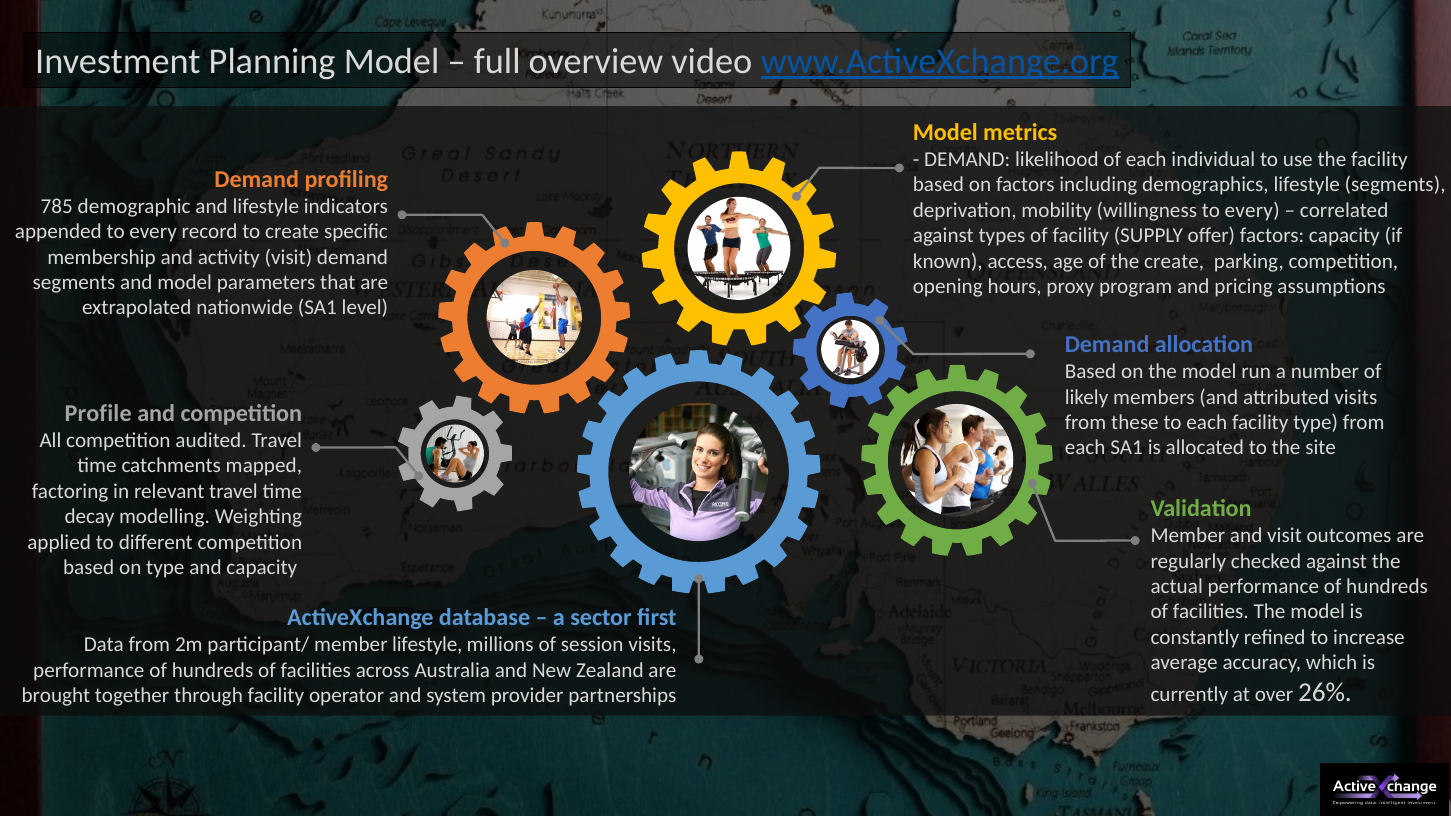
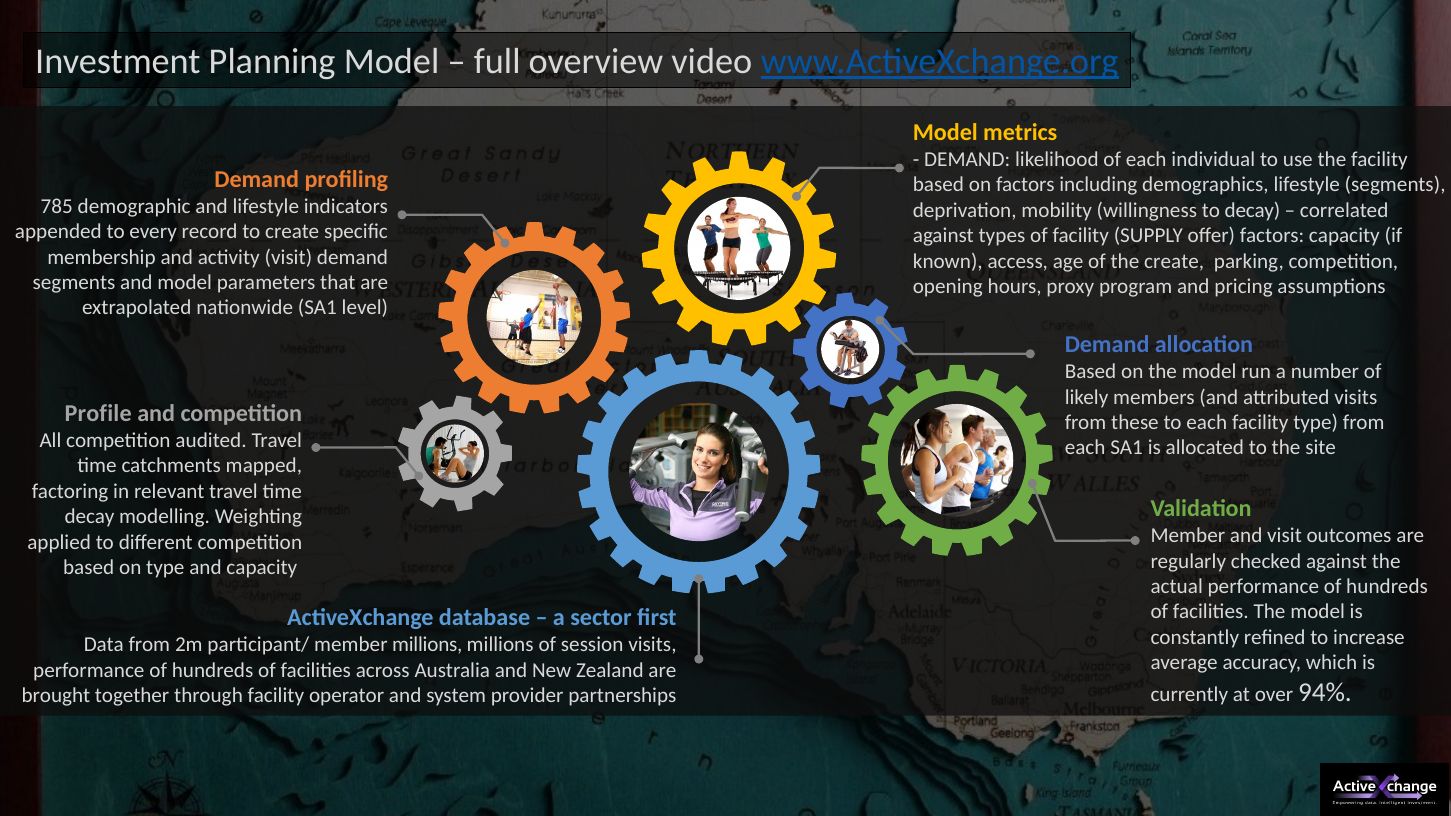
willingness to every: every -> decay (1252, 210)
member lifestyle: lifestyle -> millions (427, 645)
26%: 26% -> 94% (1325, 692)
